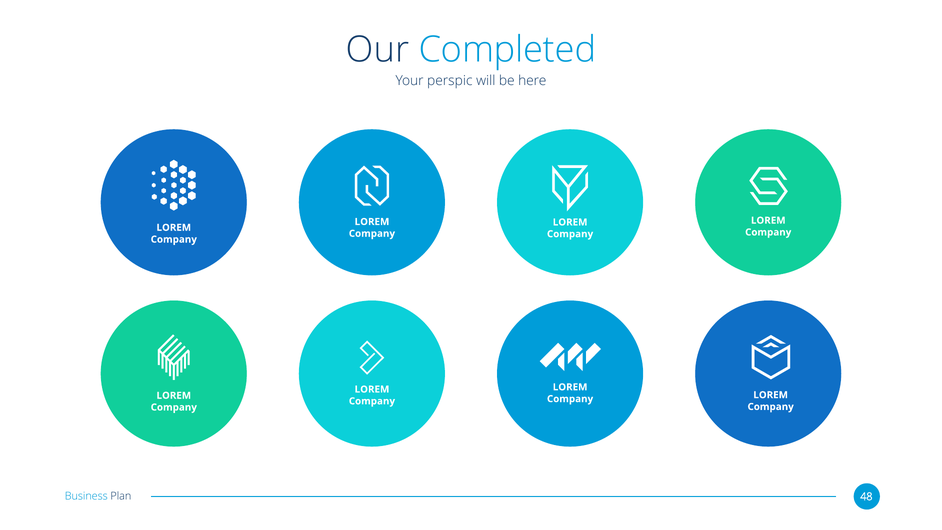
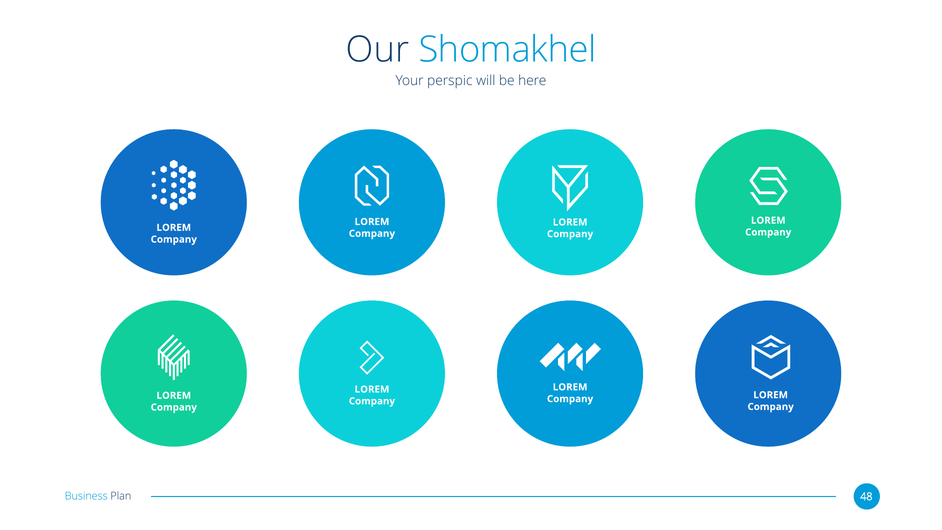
Completed: Completed -> Shomakhel (507, 50)
